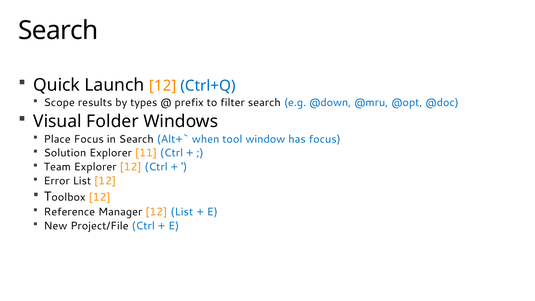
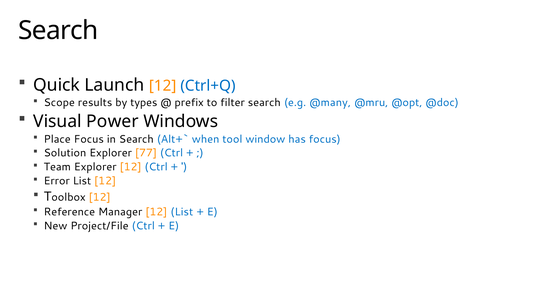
@down: @down -> @many (330, 103)
Folder: Folder -> Power (113, 121)
11: 11 -> 77 (146, 153)
